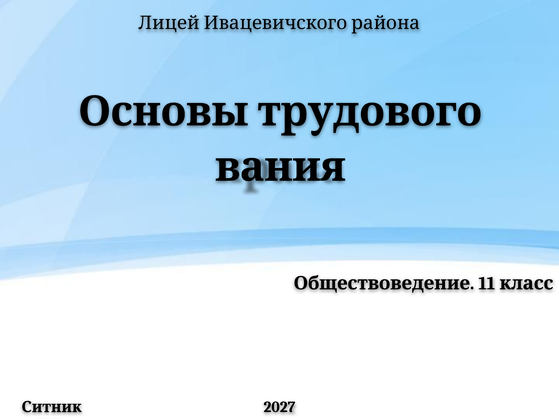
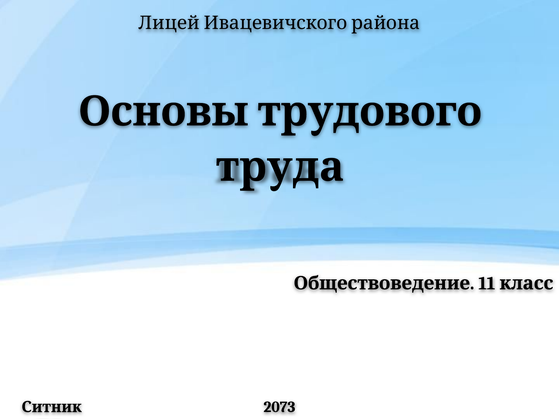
вания: вания -> труда (280, 167)
2027: 2027 -> 2073 (279, 407)
